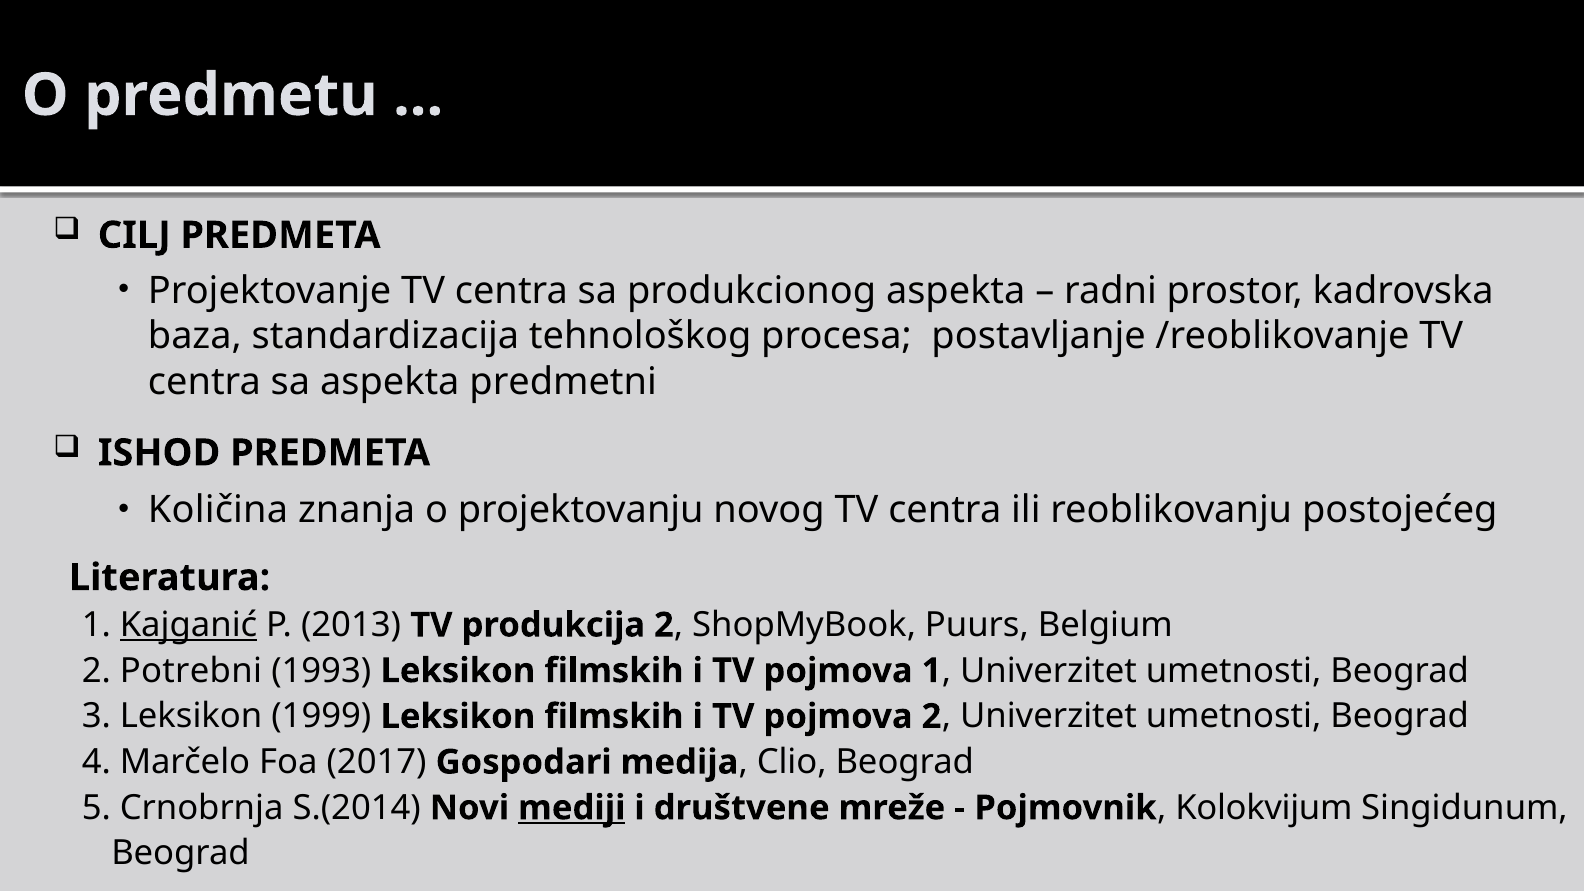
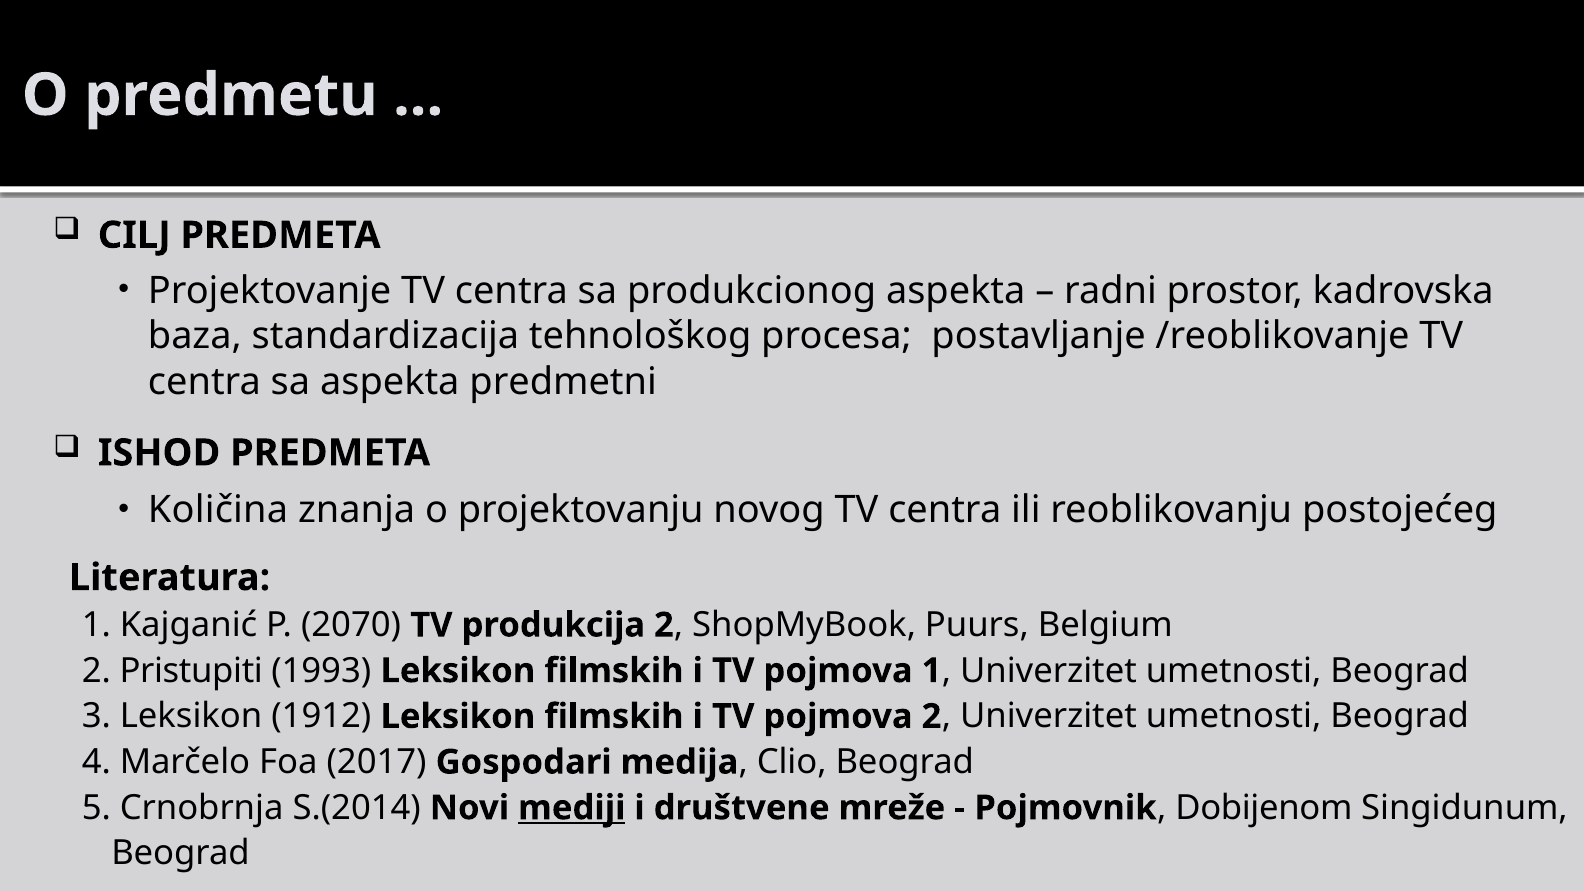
Kajganić underline: present -> none (189, 625)
2013: 2013 -> 2070 (351, 625)
Potrebni: Potrebni -> Pristupiti (191, 671)
1999: 1999 -> 1912 (321, 716)
Kolokvijum: Kolokvijum -> Dobijenom (1264, 808)
